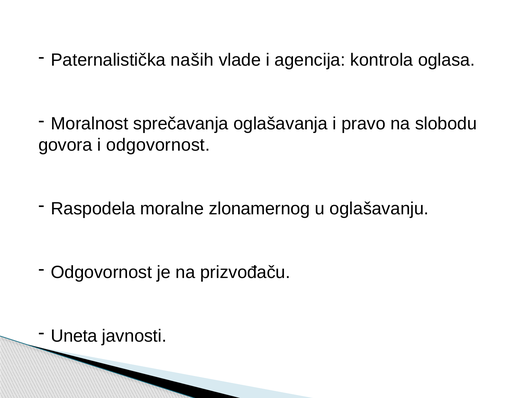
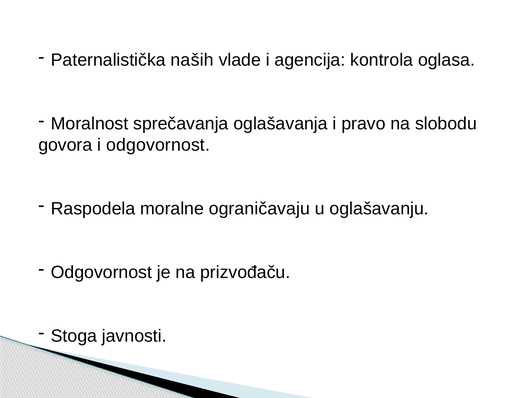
zlonamernog: zlonamernog -> ograničavaju (259, 208)
Uneta: Uneta -> Stoga (74, 336)
